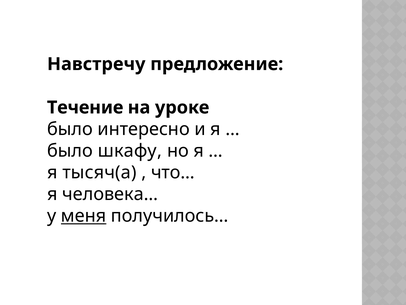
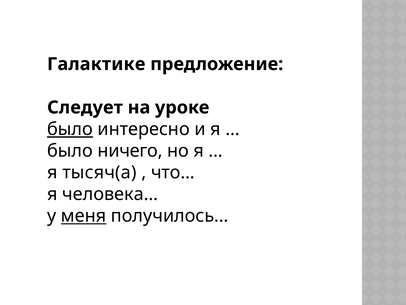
Навстречу: Навстречу -> Галактике (96, 64)
Течение: Течение -> Следует (85, 107)
было underline: none -> present (70, 129)
шкафу: шкафу -> ничего (130, 151)
